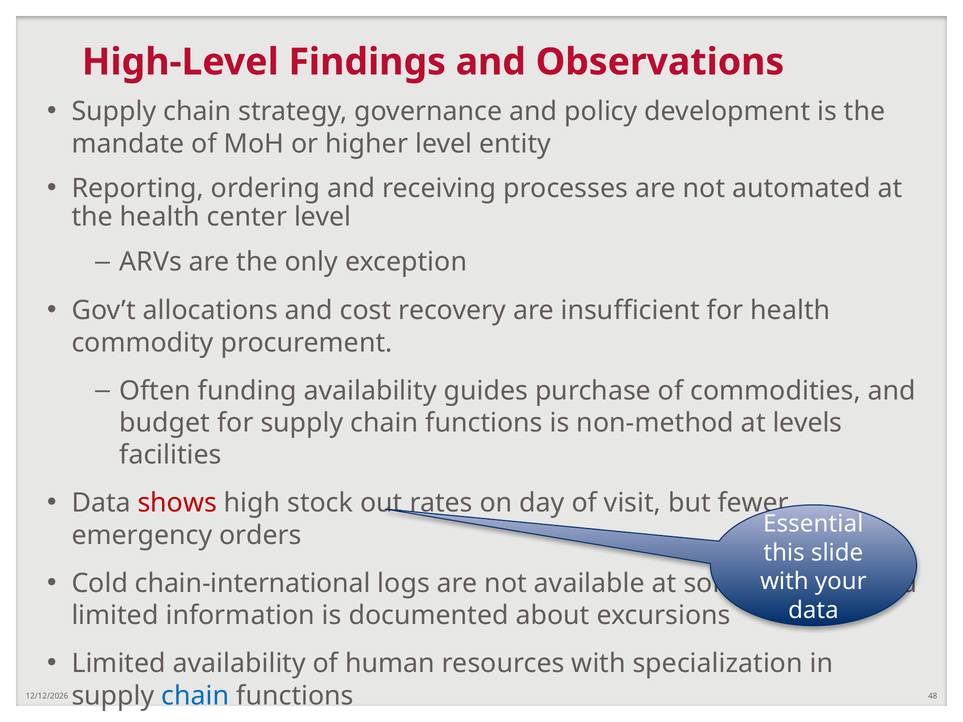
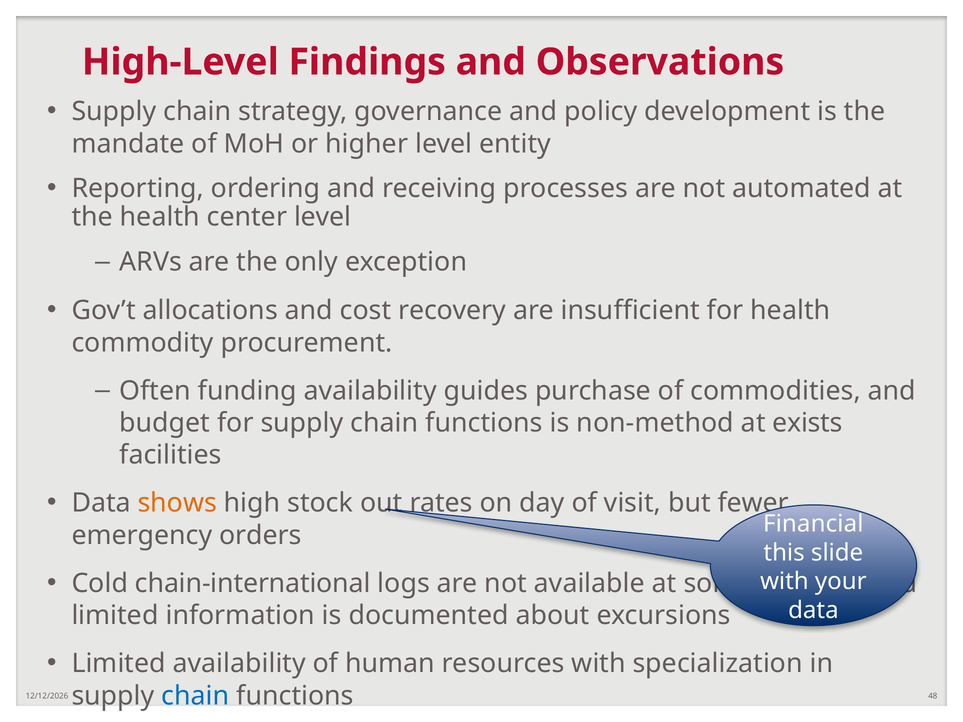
levels: levels -> exists (807, 423)
shows colour: red -> orange (177, 503)
Essential: Essential -> Financial (813, 524)
